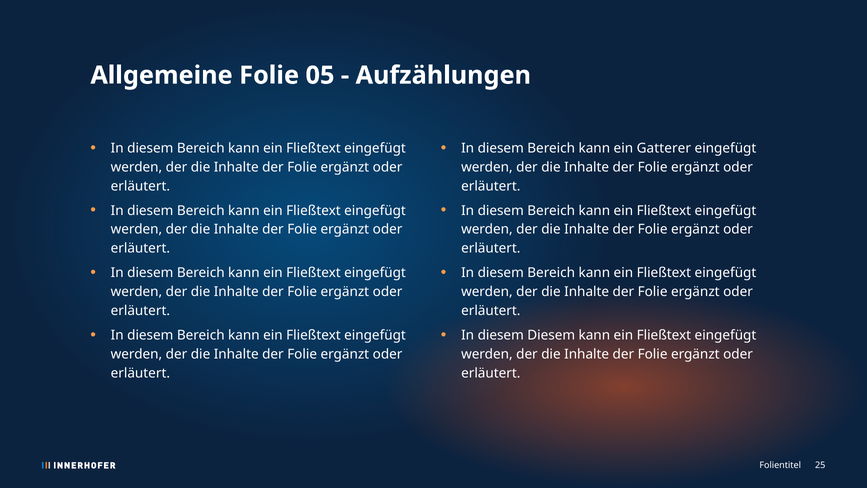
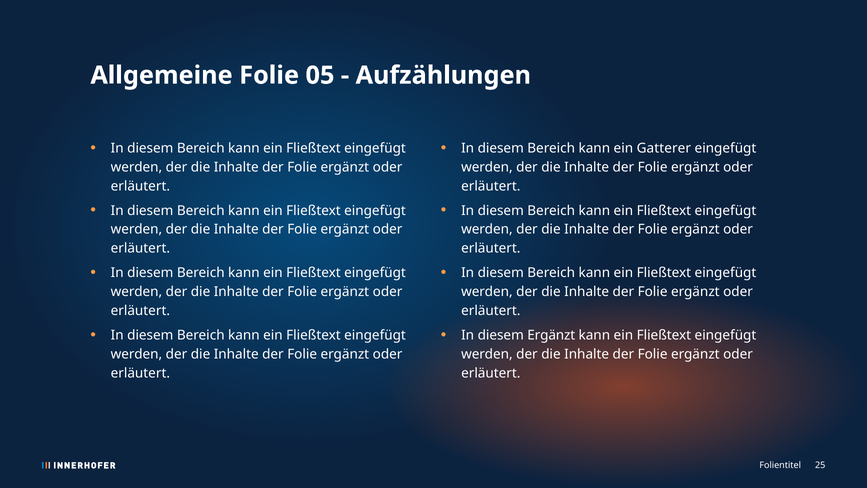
diesem Diesem: Diesem -> Ergänzt (551, 335)
